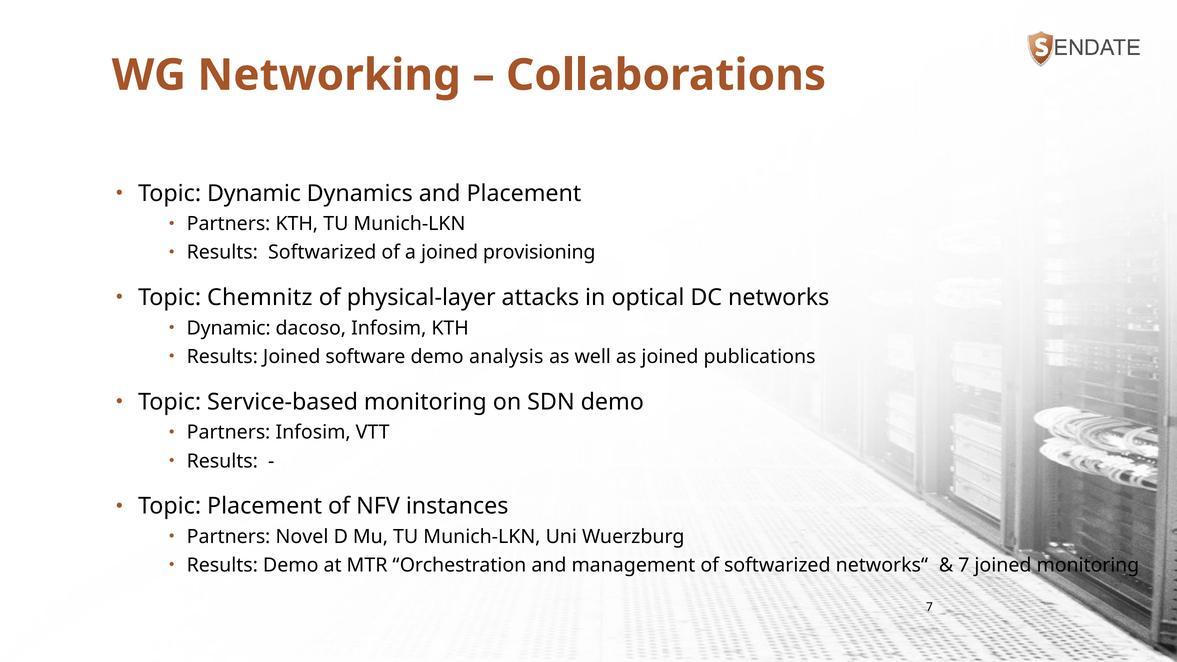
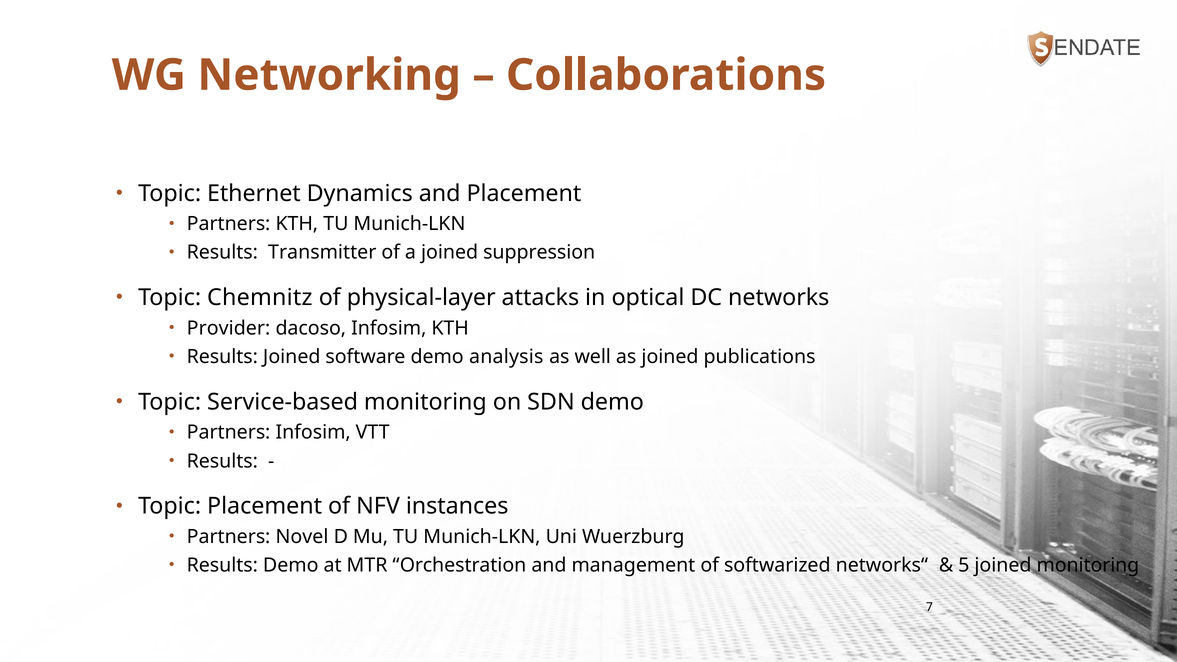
Topic Dynamic: Dynamic -> Ethernet (254, 193)
Results Softwarized: Softwarized -> Transmitter (322, 253)
provisioning: provisioning -> suppression (539, 253)
Dynamic: Dynamic -> Provider (229, 328)
7: 7 -> 5 (964, 566)
